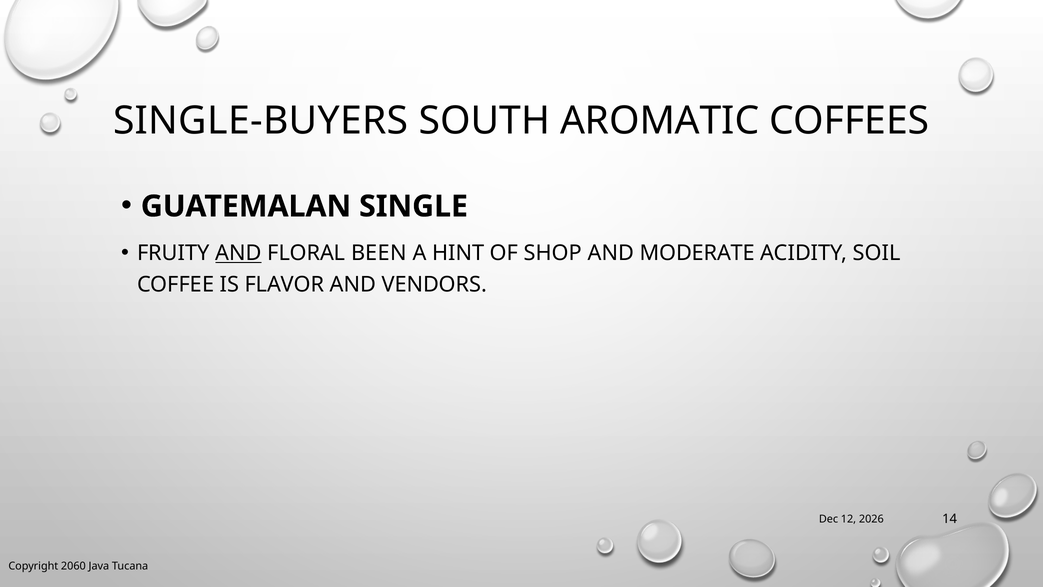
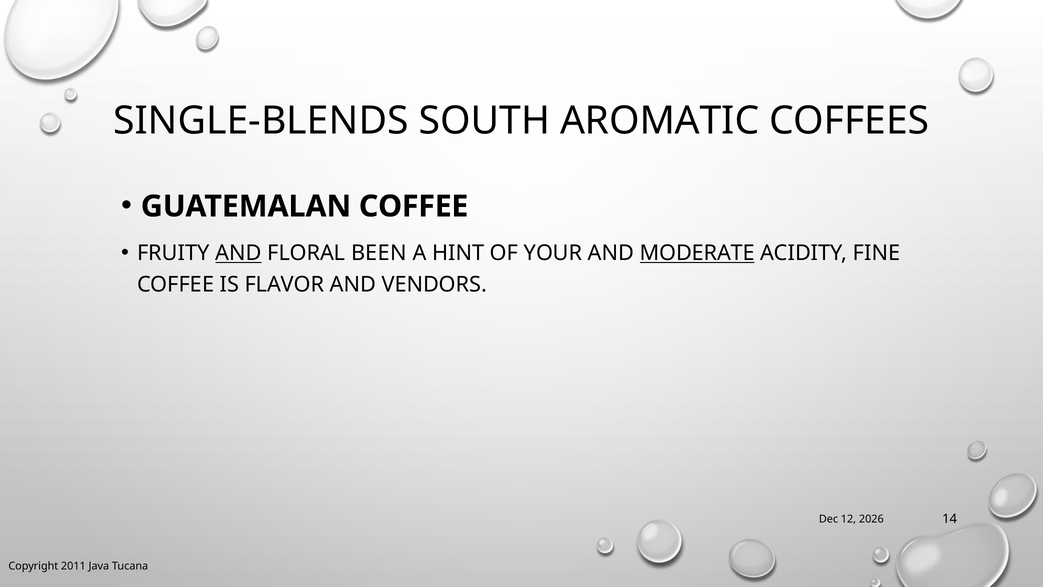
SINGLE-BUYERS: SINGLE-BUYERS -> SINGLE-BLENDS (261, 121)
GUATEMALAN SINGLE: SINGLE -> COFFEE (414, 206)
SHOP: SHOP -> YOUR (553, 253)
MODERATE underline: none -> present (697, 253)
SOIL: SOIL -> FINE (877, 253)
2060: 2060 -> 2011 (73, 566)
